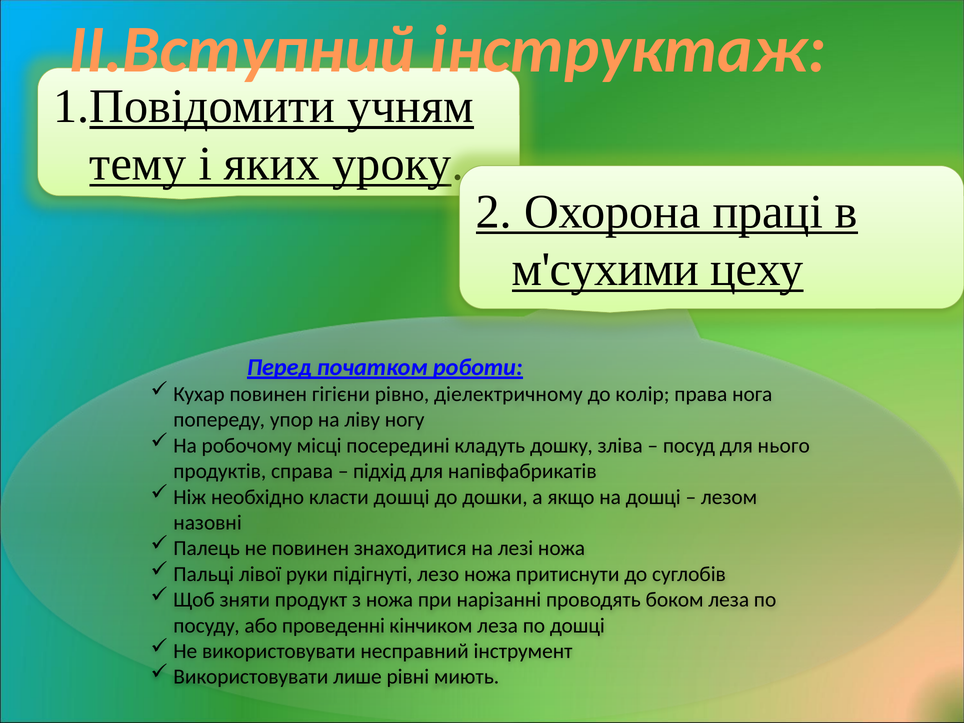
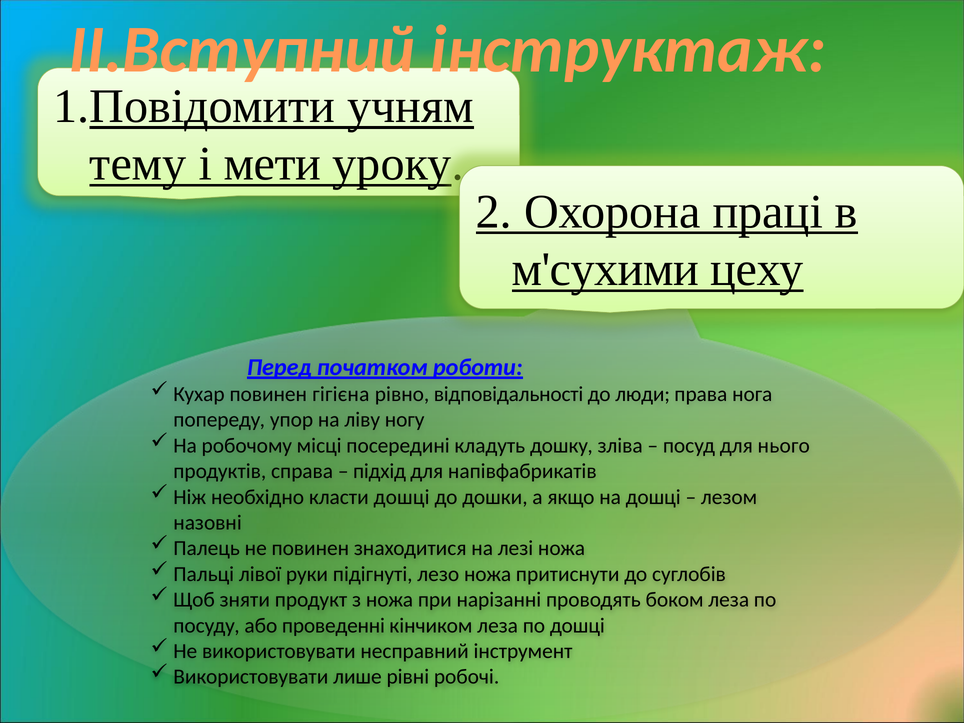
яких: яких -> мети (272, 164)
гігієни: гігієни -> гігієна (341, 394)
діелектричному: діелектричному -> відповідальності (509, 394)
колір: колір -> люди (643, 394)
миють: миють -> робочі (467, 677)
